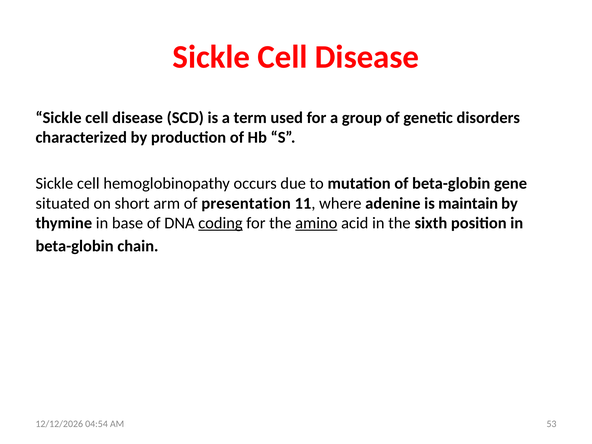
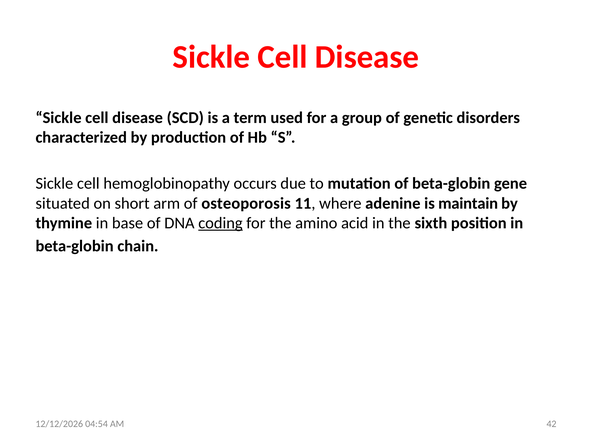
presentation: presentation -> osteoporosis (246, 203)
amino underline: present -> none (316, 223)
53: 53 -> 42 (551, 424)
